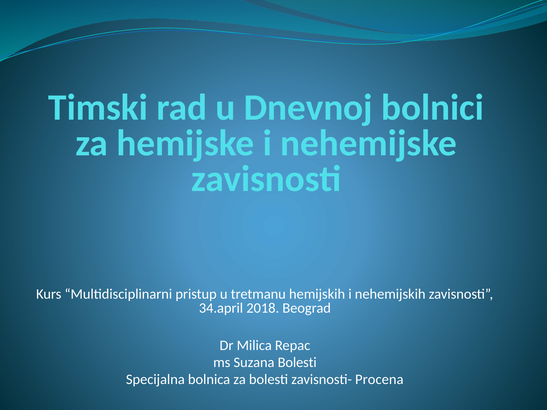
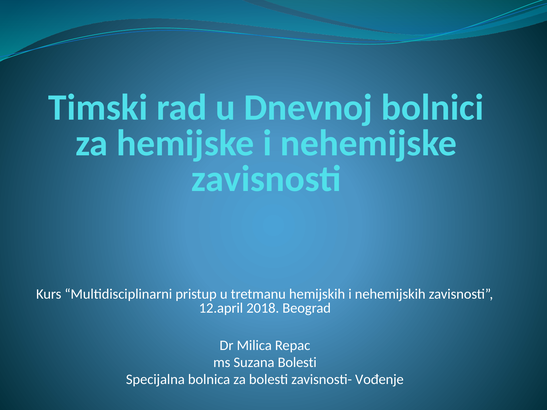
34.april: 34.april -> 12.april (221, 308)
Procena: Procena -> Vođenje (379, 380)
